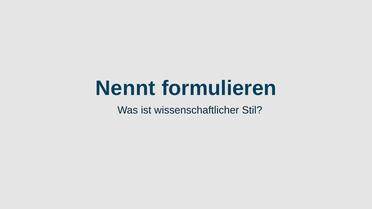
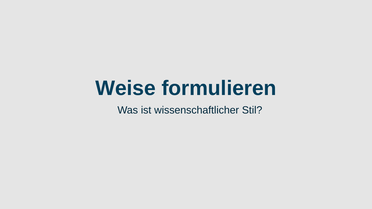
Nennt: Nennt -> Weise (126, 88)
